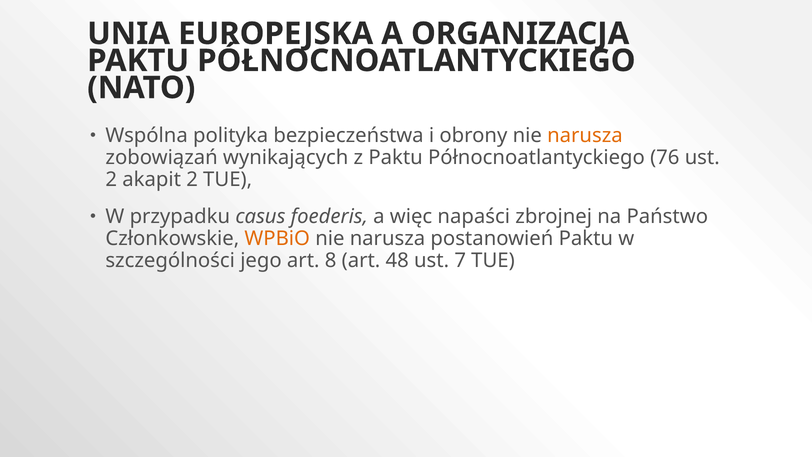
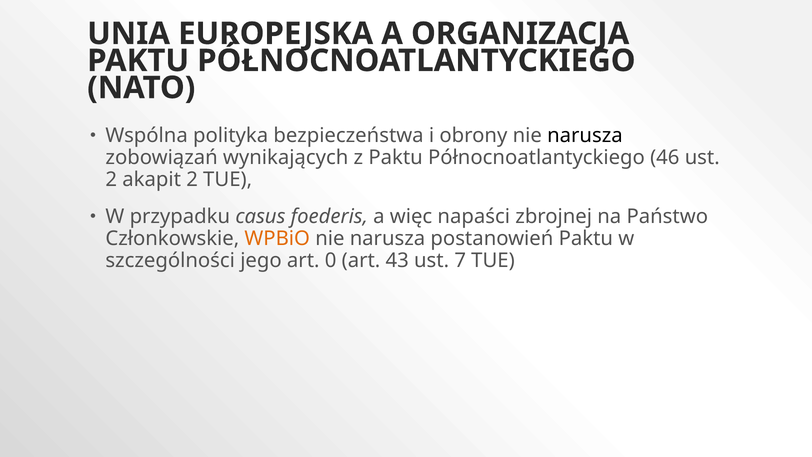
narusza colour: orange -> black (585, 136)
76: 76 -> 46 (665, 158)
8: 8 -> 0 (331, 261)
48: 48 -> 43 (397, 261)
